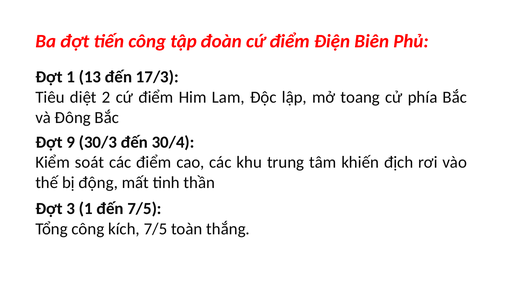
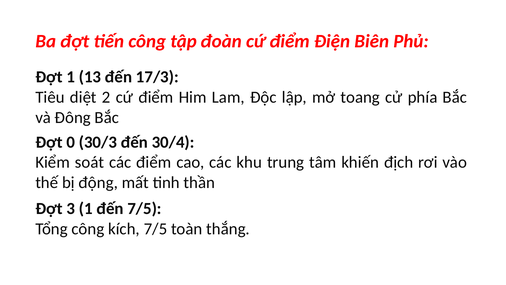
9: 9 -> 0 (71, 142)
